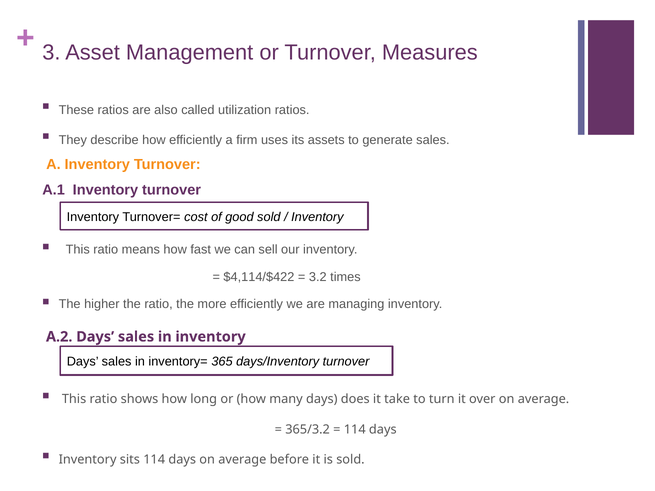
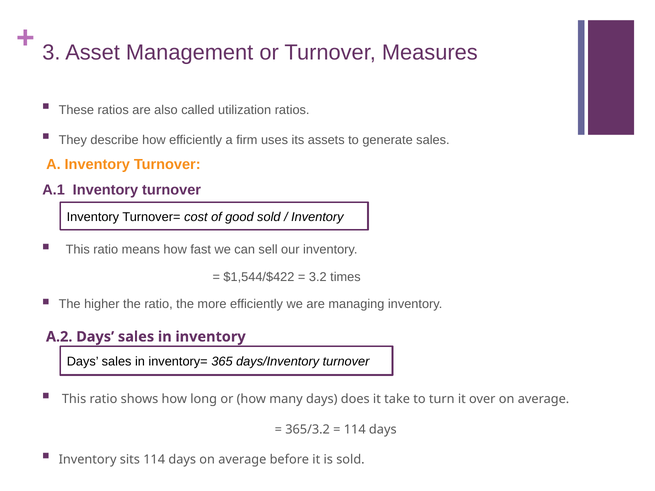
$4,114/$422: $4,114/$422 -> $1,544/$422 (259, 277)
